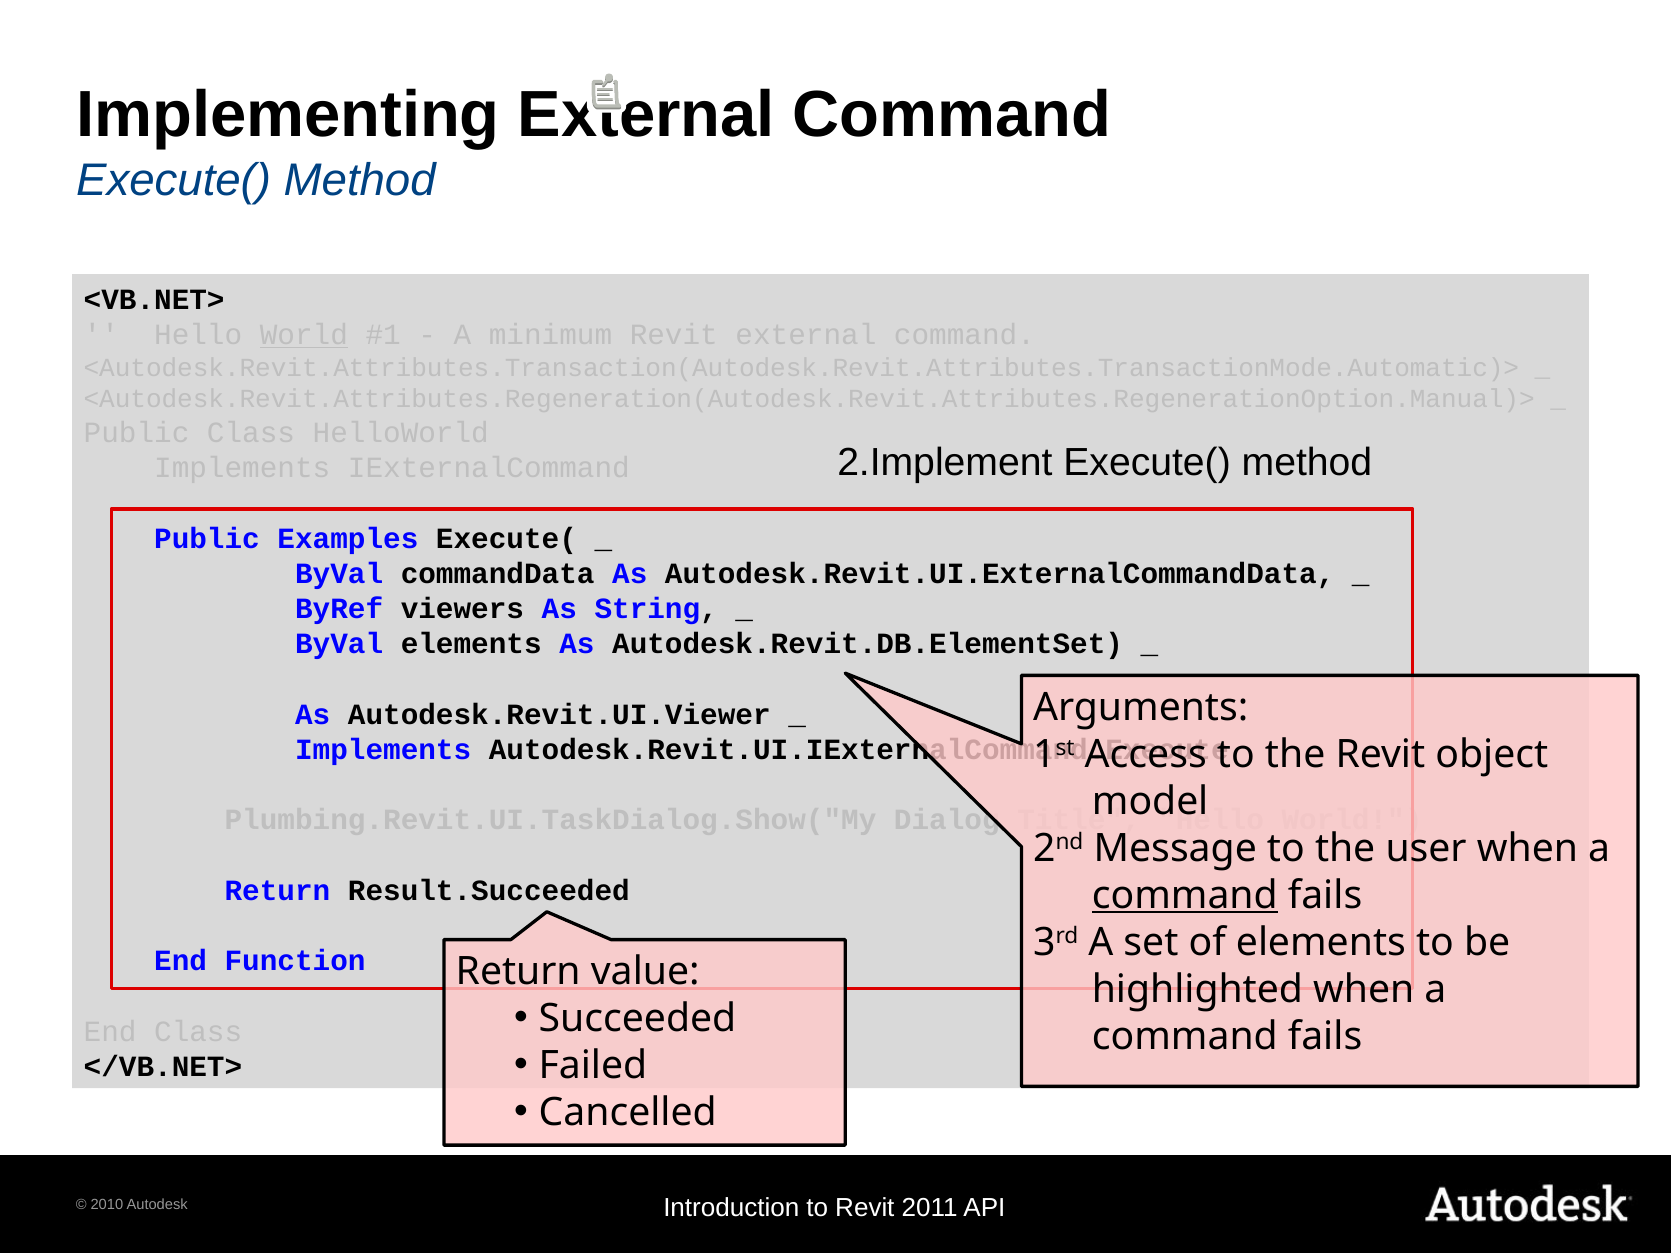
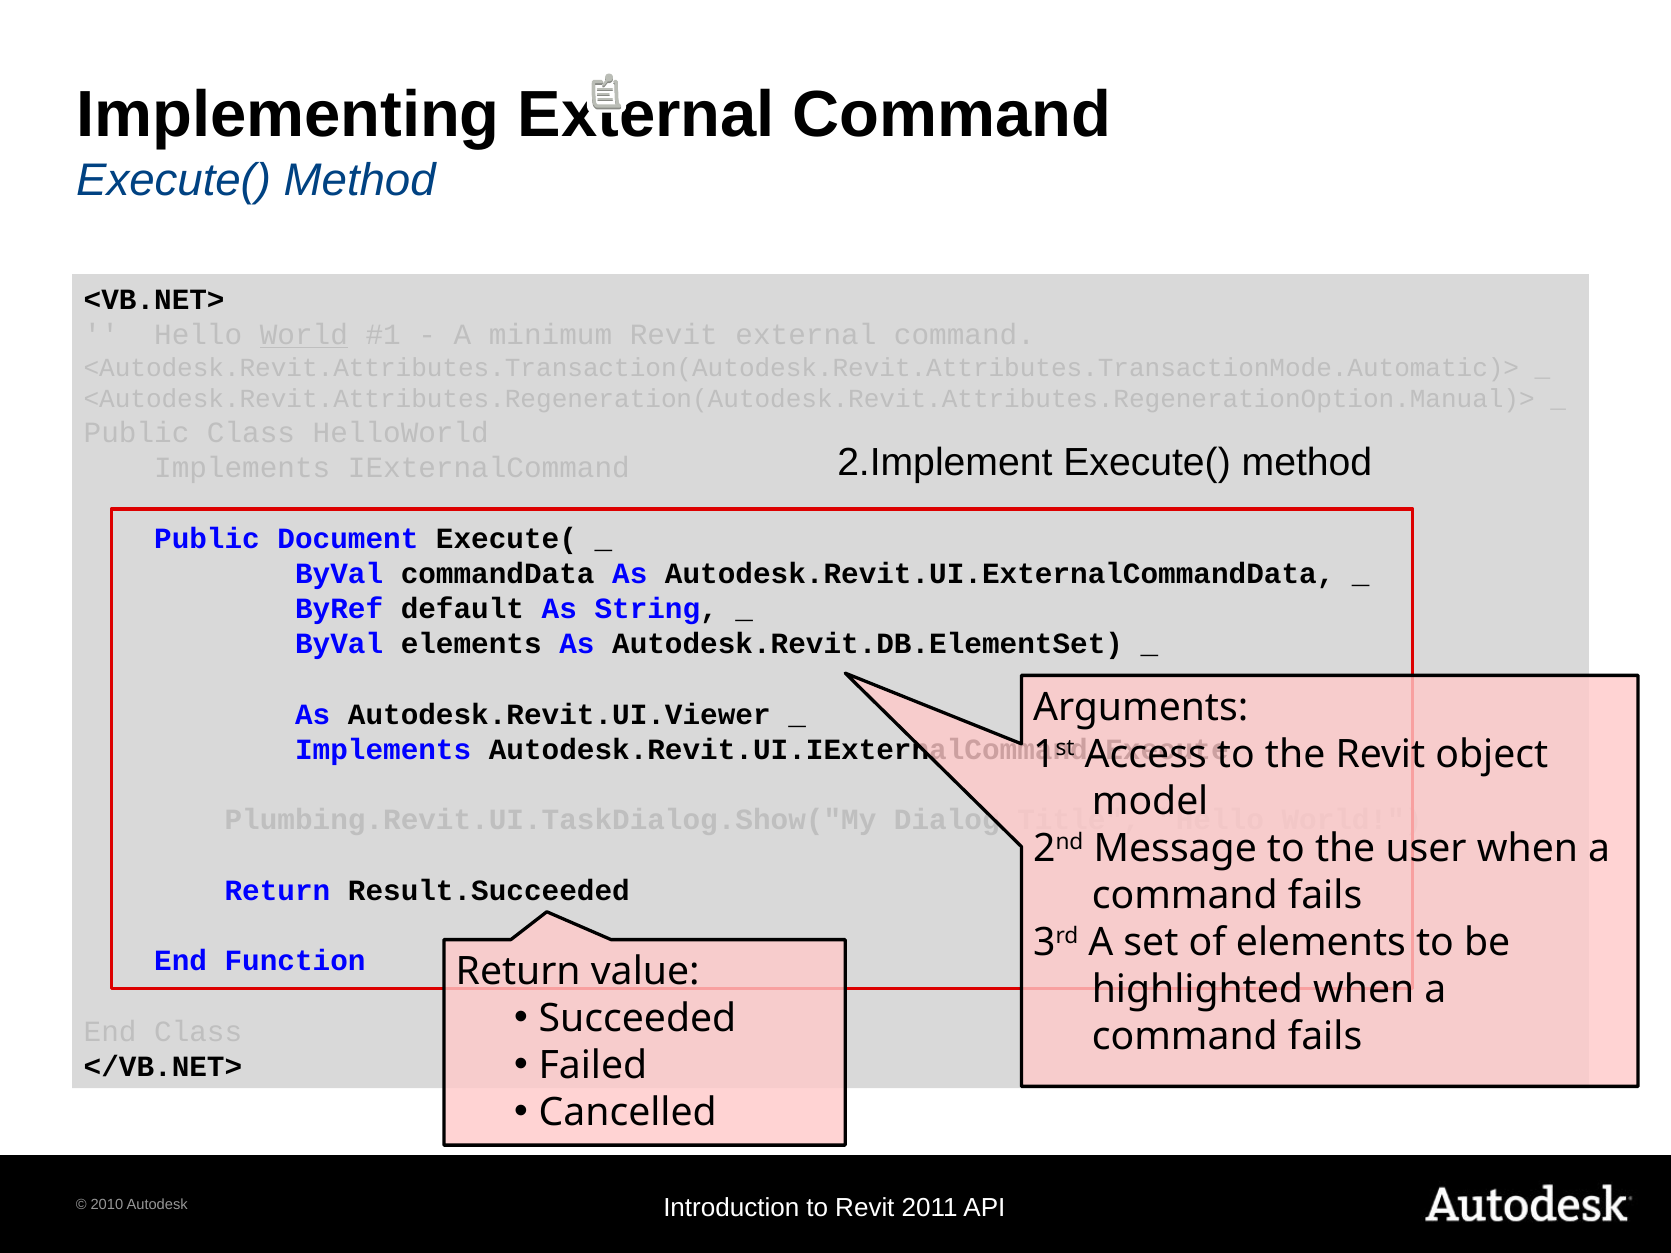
Examples: Examples -> Document (348, 538)
viewers: viewers -> default (462, 609)
command underline: present -> none (1185, 895)
